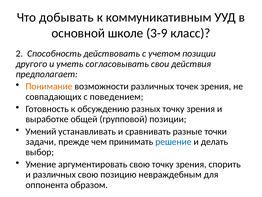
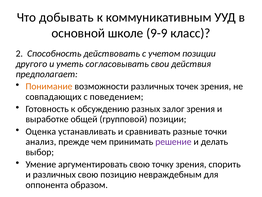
3-9: 3-9 -> 9-9 (157, 33)
разных точку: точку -> залог (173, 109)
Умений: Умений -> Оценка (41, 131)
задачи: задачи -> анализ (41, 141)
решение colour: blue -> purple (173, 141)
